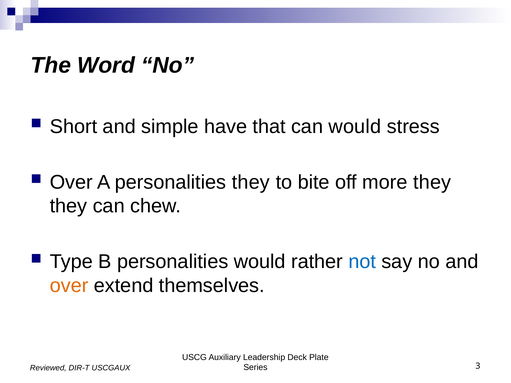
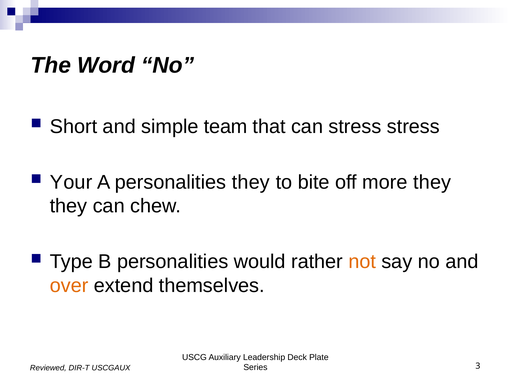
have: have -> team (226, 127)
can would: would -> stress (355, 127)
Over: Over -> Your (71, 182)
not colour: blue -> orange (362, 262)
